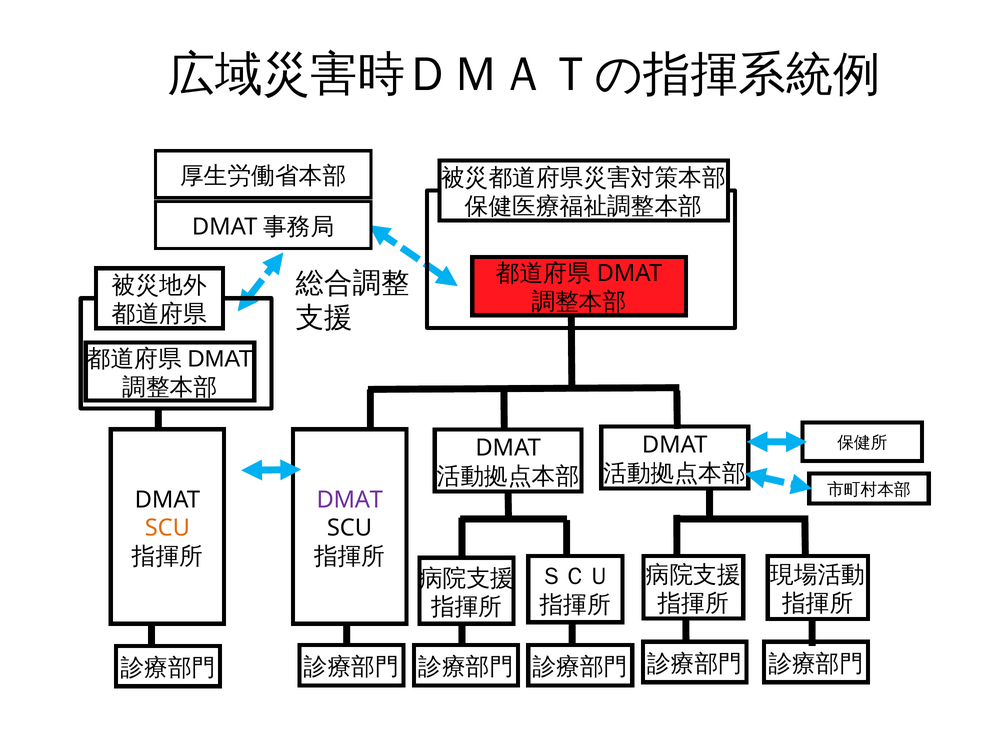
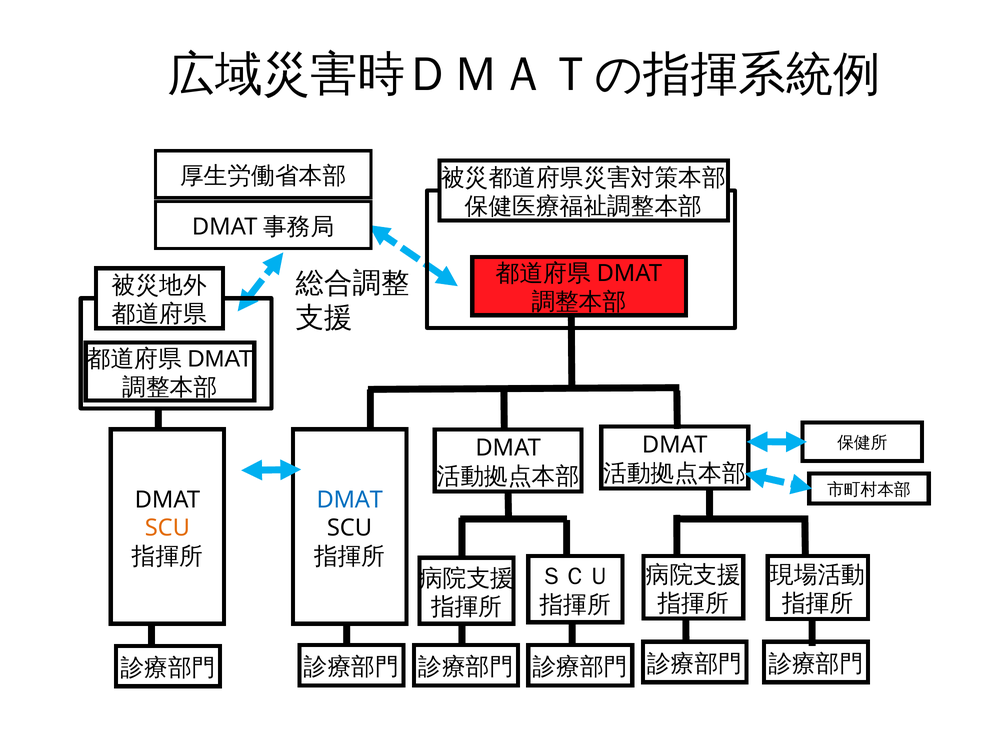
DMAT colour: purple -> blue (350, 500)
